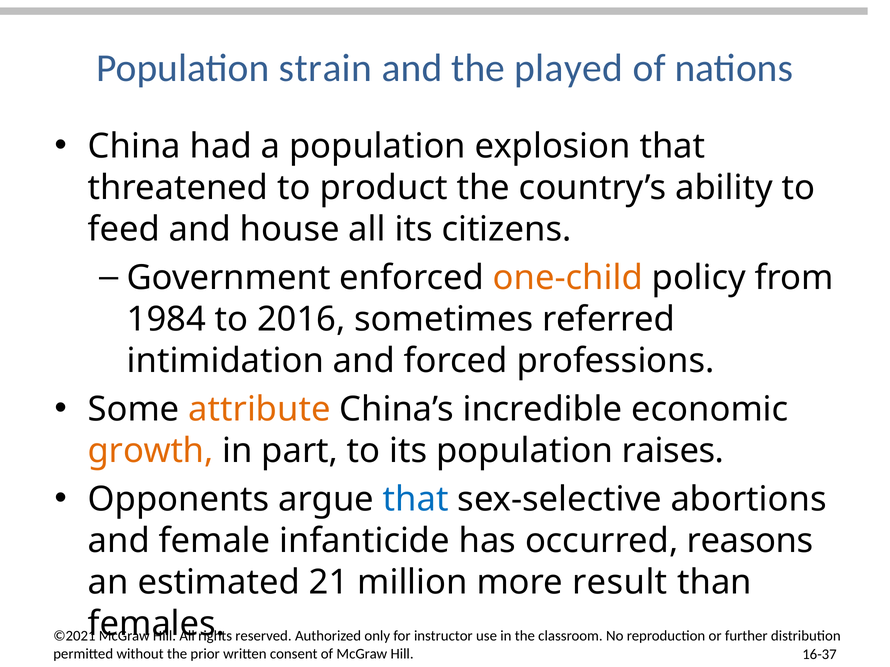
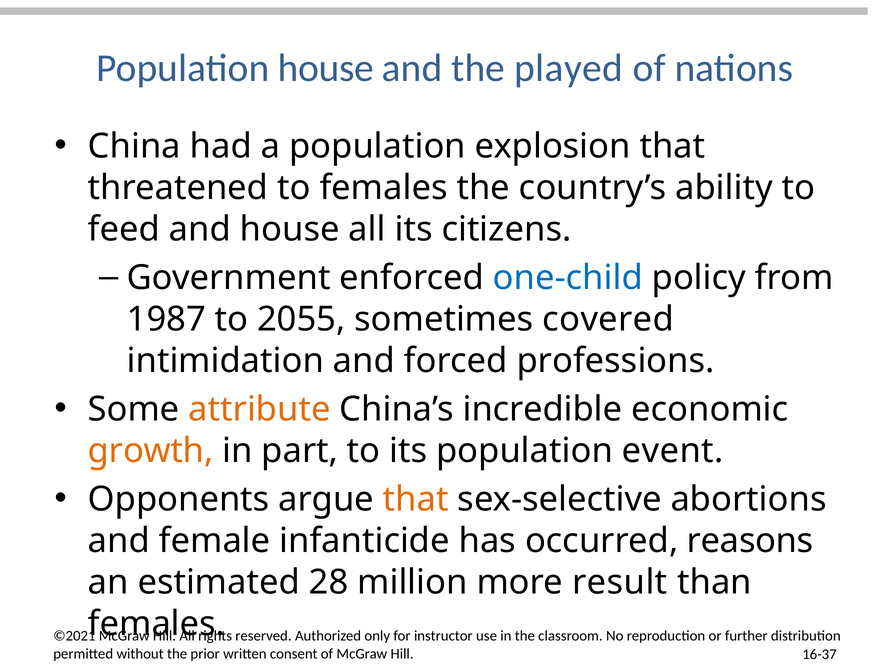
Population strain: strain -> house (326, 68)
to product: product -> females (384, 188)
one-child colour: orange -> blue (568, 278)
1984: 1984 -> 1987 (166, 319)
2016: 2016 -> 2055 (301, 319)
referred: referred -> covered (608, 319)
raises: raises -> event (673, 451)
that colour: blue -> orange (416, 500)
21: 21 -> 28 (329, 583)
